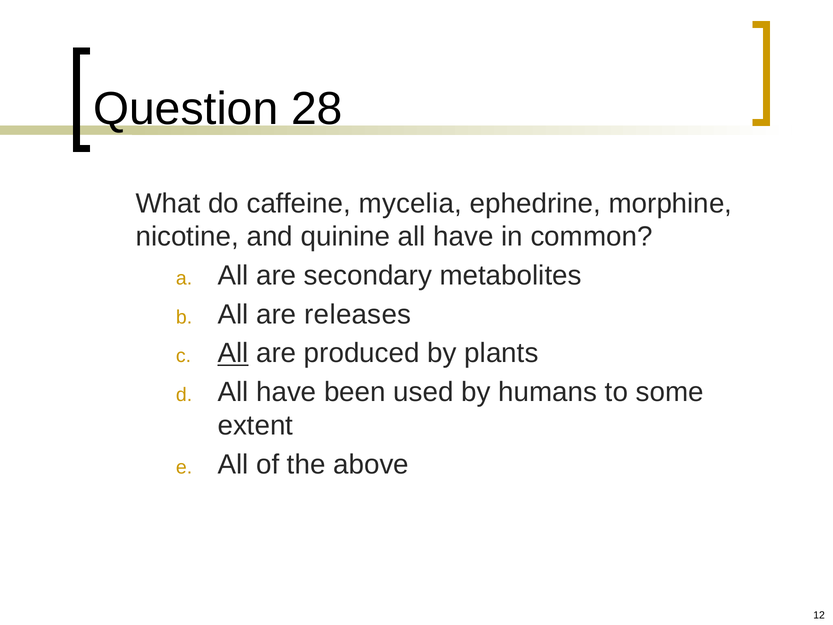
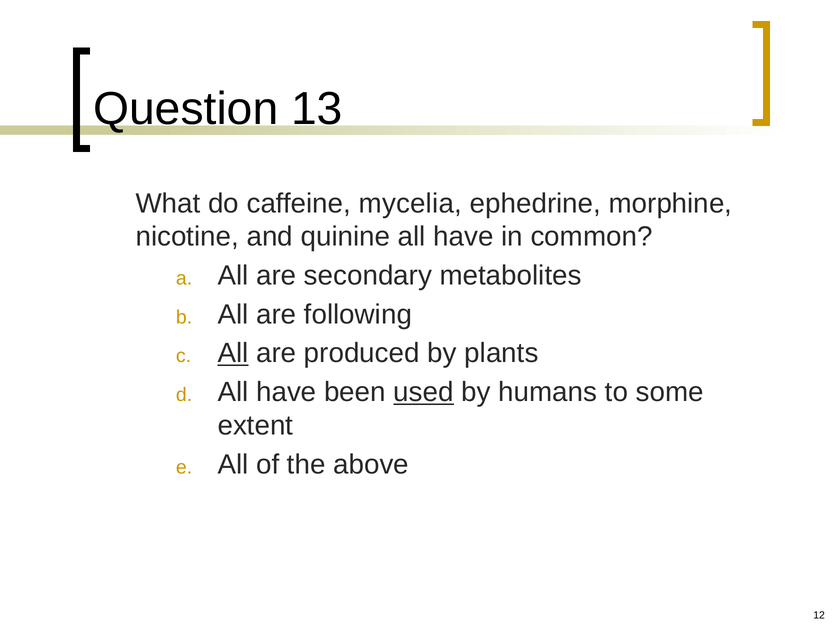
28: 28 -> 13 (317, 109)
releases: releases -> following (358, 314)
used underline: none -> present (424, 392)
